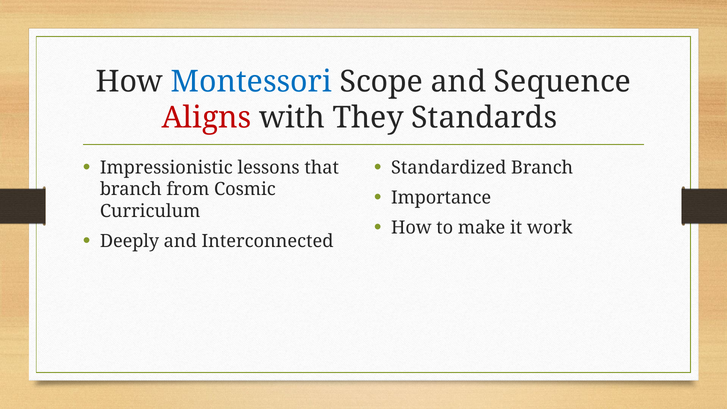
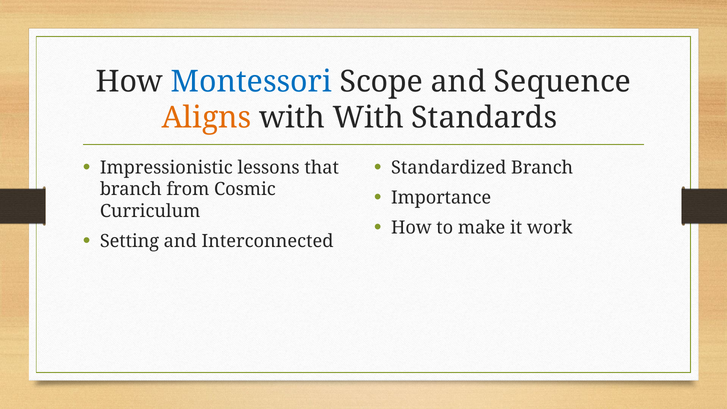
Aligns colour: red -> orange (207, 118)
with They: They -> With (368, 118)
Deeply: Deeply -> Setting (130, 241)
